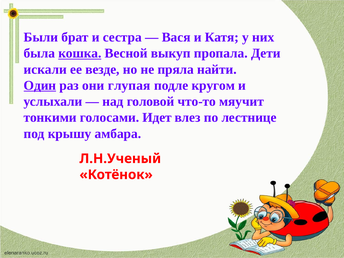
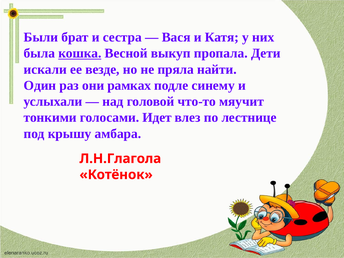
Один underline: present -> none (40, 85)
глупая: глупая -> рамках (129, 85)
кругом: кругом -> синему (213, 85)
Л.Н.Ученый: Л.Н.Ученый -> Л.Н.Глагола (120, 159)
